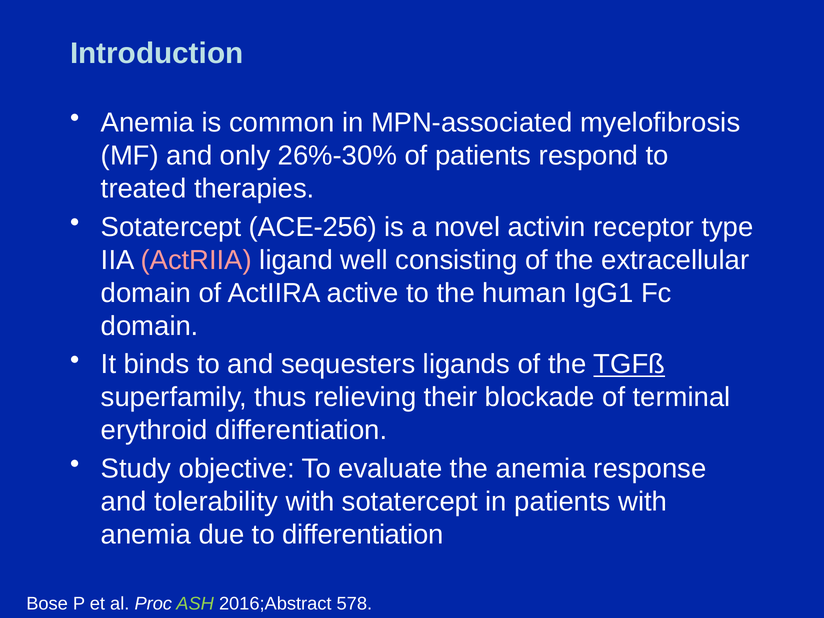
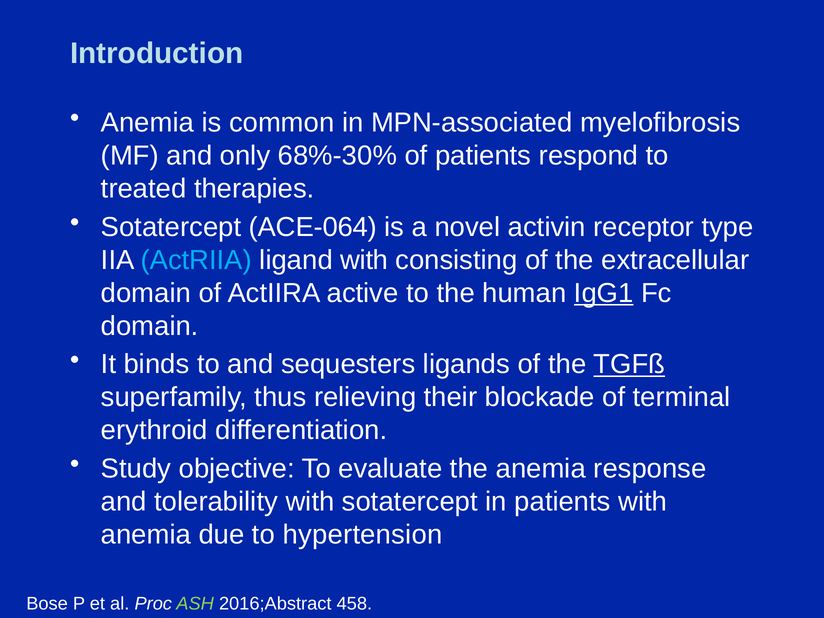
26%-30%: 26%-30% -> 68%-30% (337, 156)
ACE-256: ACE-256 -> ACE-064 (313, 227)
ActRIIA colour: pink -> light blue (196, 260)
ligand well: well -> with (364, 260)
IgG1 underline: none -> present (604, 293)
to differentiation: differentiation -> hypertension (363, 535)
578: 578 -> 458 (354, 604)
